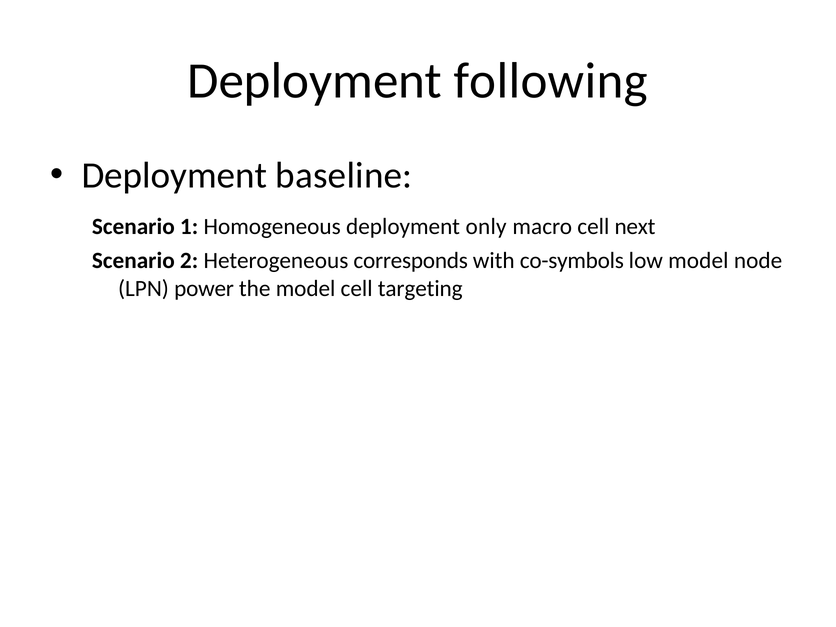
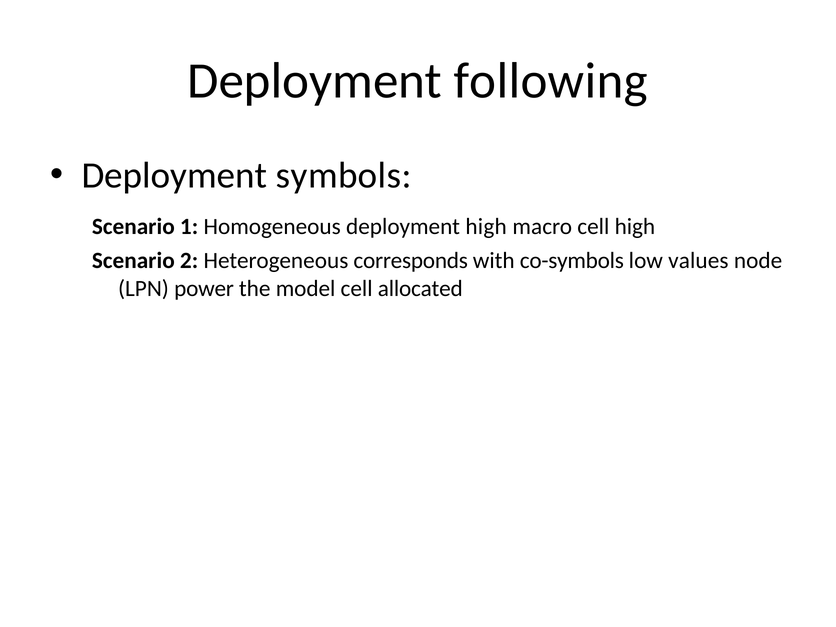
baseline: baseline -> symbols (344, 175)
deployment only: only -> high (486, 226)
cell next: next -> high (635, 226)
low model: model -> values (698, 261)
targeting: targeting -> allocated (420, 289)
